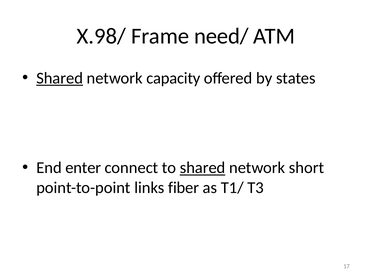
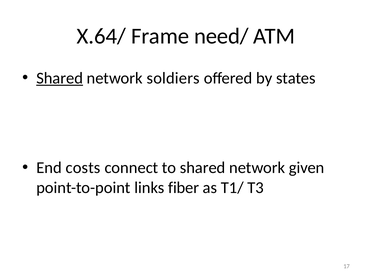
X.98/: X.98/ -> X.64/ (101, 36)
capacity: capacity -> soldiers (173, 78)
enter: enter -> costs (83, 168)
shared underline: present -> none (203, 168)
short: short -> given (307, 168)
